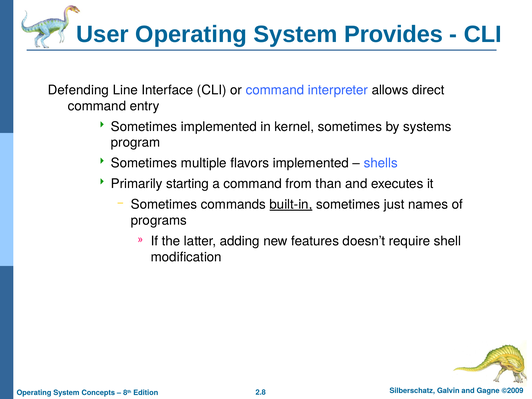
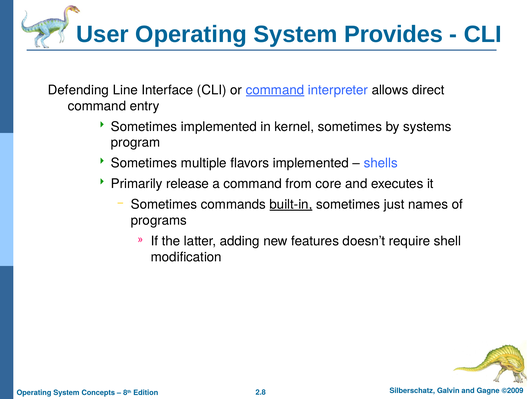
command underline: none -> present (275, 90)
starting: starting -> release (188, 184)
than: than -> core (329, 184)
